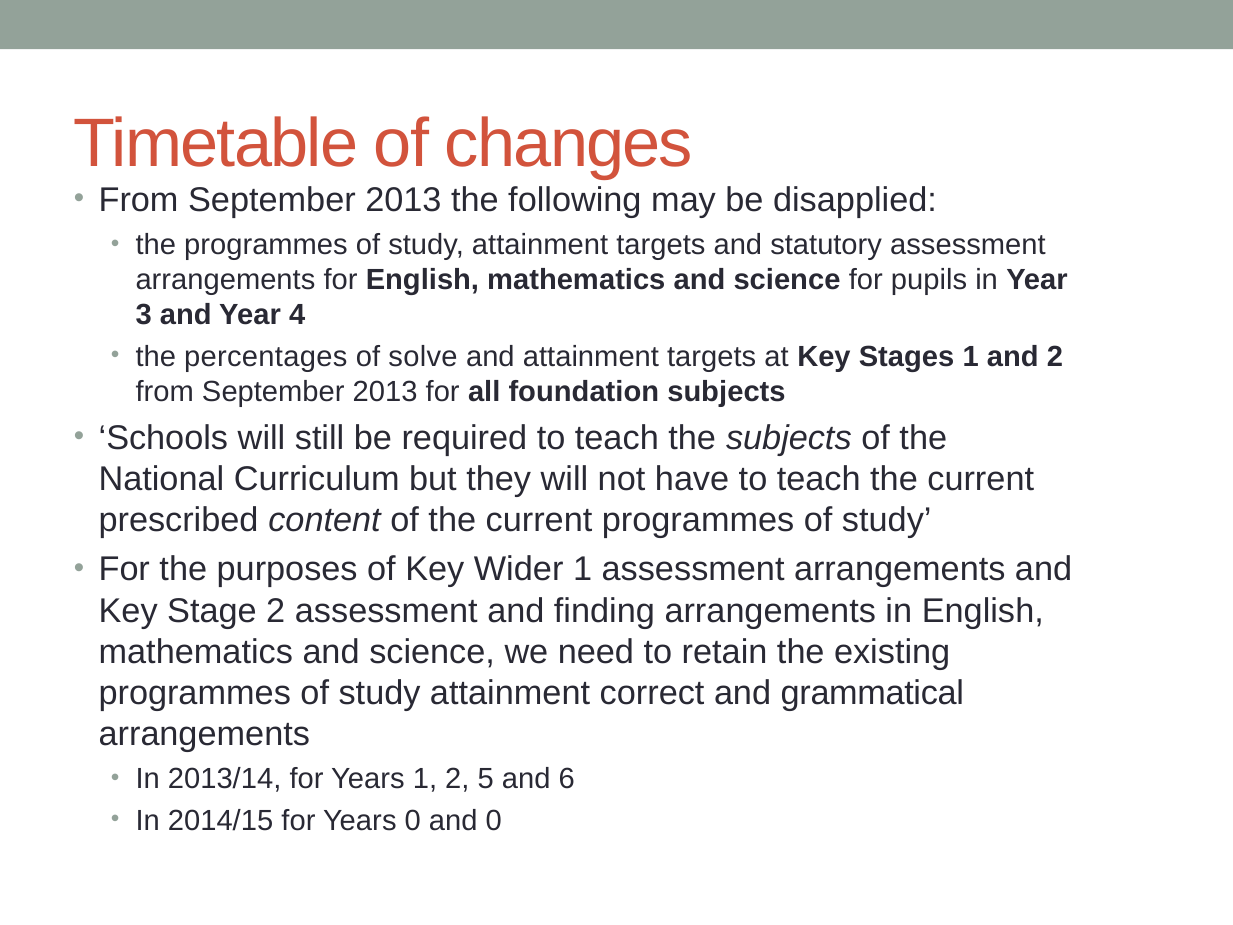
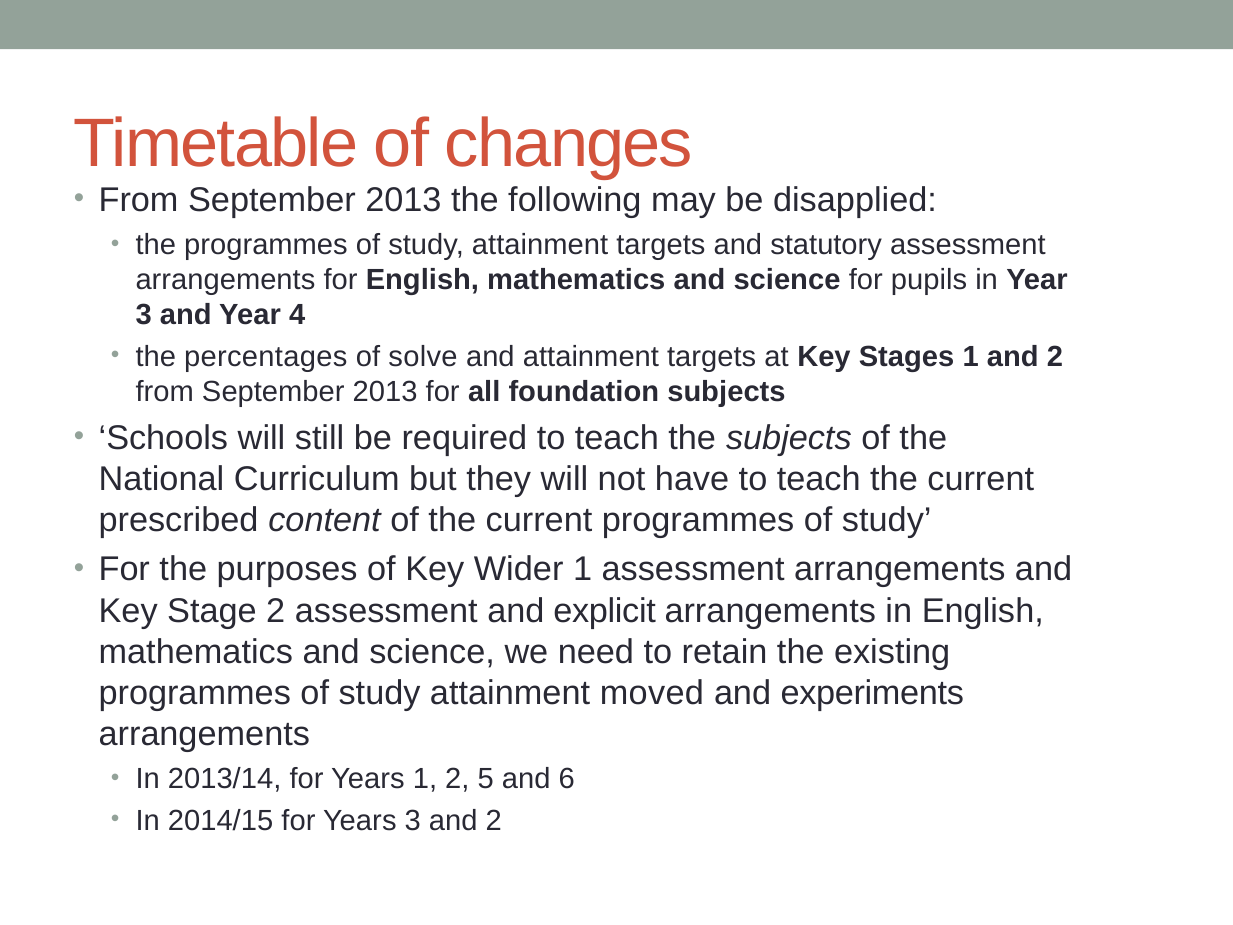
finding: finding -> explicit (605, 611)
correct: correct -> moved (652, 693)
grammatical: grammatical -> experiments (872, 693)
Years 0: 0 -> 3 (413, 820)
0: 0 -> 2 (494, 820)
